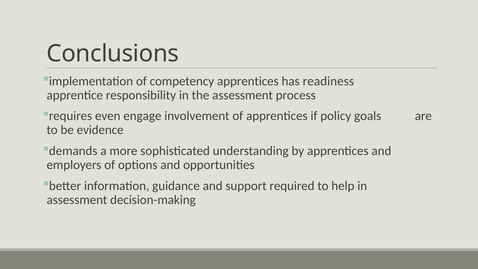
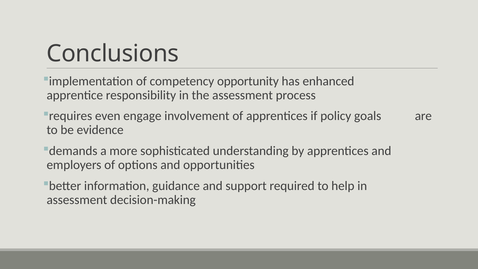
competency apprentices: apprentices -> opportunity (248, 81)
readiness: readiness -> enhanced (328, 81)
